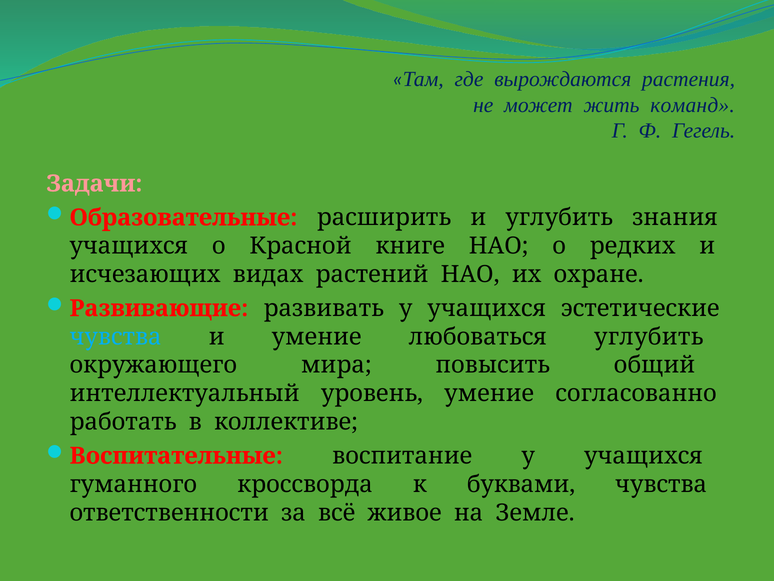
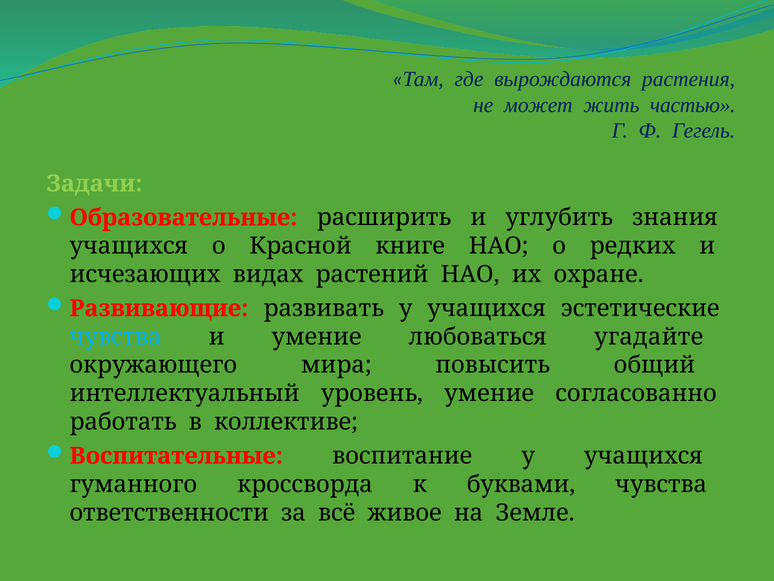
команд: команд -> частью (693, 105)
Задачи colour: pink -> light green (94, 183)
любоваться углубить: углубить -> угадайте (649, 336)
